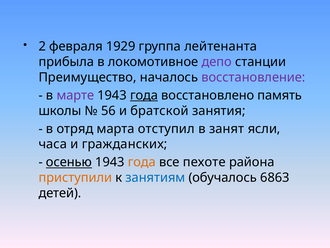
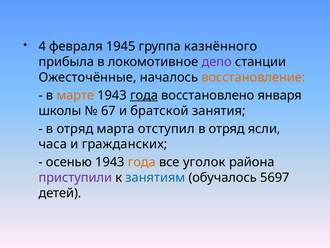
2: 2 -> 4 (42, 46)
1929: 1929 -> 1945 (121, 46)
лейтенанта: лейтенанта -> казнённого (221, 46)
Преимущество: Преимущество -> Ожесточённые (88, 77)
восстановление colour: purple -> orange (253, 77)
марте colour: purple -> orange (75, 95)
память: память -> января (280, 95)
56: 56 -> 67 (108, 111)
занят: занят -> отряд (227, 129)
осенью underline: present -> none (69, 162)
пехоте: пехоте -> уголок (204, 162)
приступили colour: orange -> purple (75, 177)
6863: 6863 -> 5697 (275, 177)
